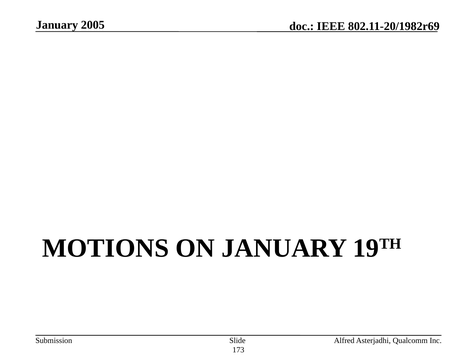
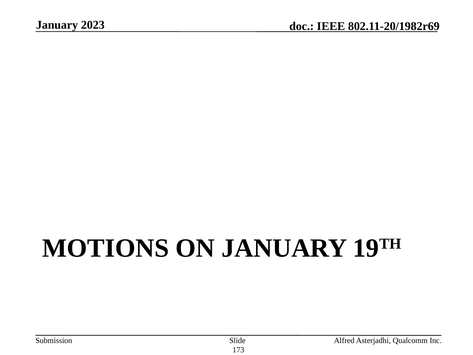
2005: 2005 -> 2023 (93, 25)
